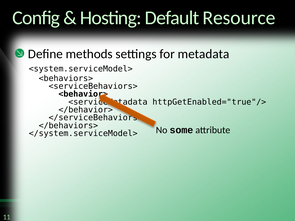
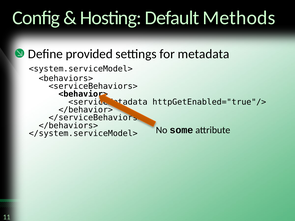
Resource: Resource -> Methods (239, 18)
methods: methods -> provided (89, 54)
